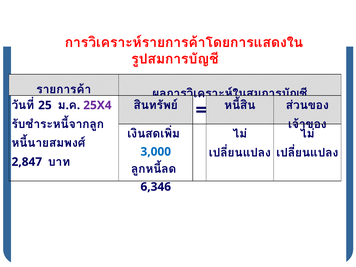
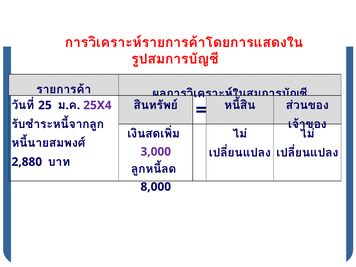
3,000 colour: blue -> purple (156, 152)
2,847: 2,847 -> 2,880 (27, 162)
6,346: 6,346 -> 8,000 (156, 187)
